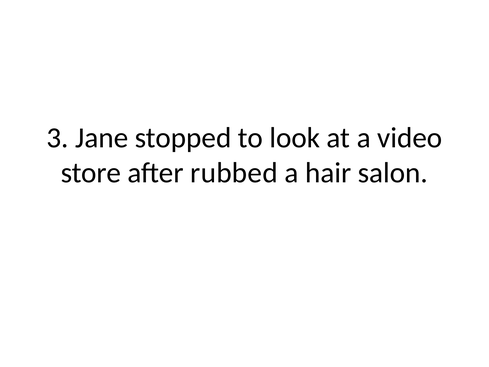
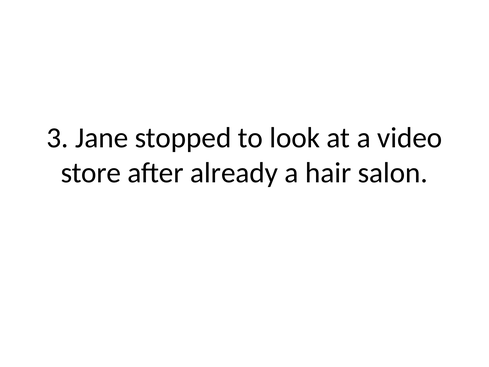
rubbed: rubbed -> already (234, 173)
